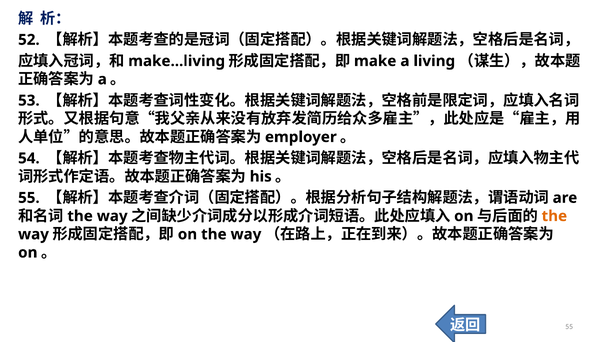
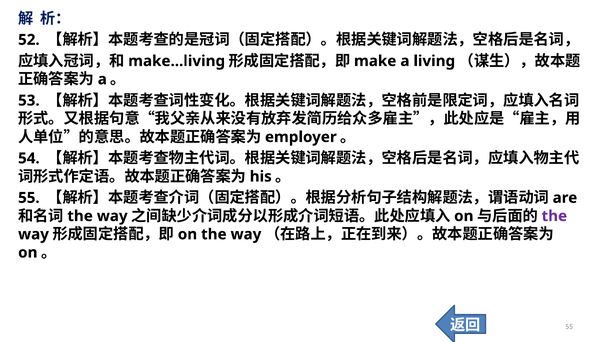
the colour: orange -> purple (554, 216)
